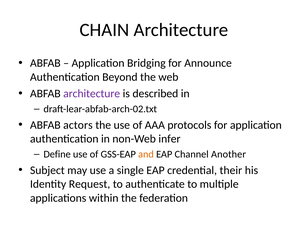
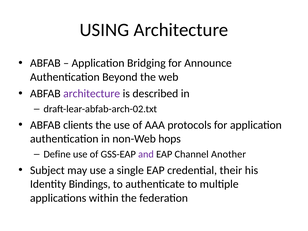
CHAIN: CHAIN -> USING (104, 30)
actors: actors -> clients (78, 125)
infer: infer -> hops (170, 139)
and colour: orange -> purple (146, 154)
Request: Request -> Bindings (90, 184)
